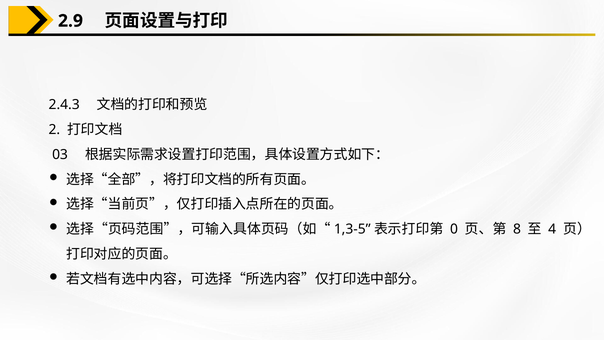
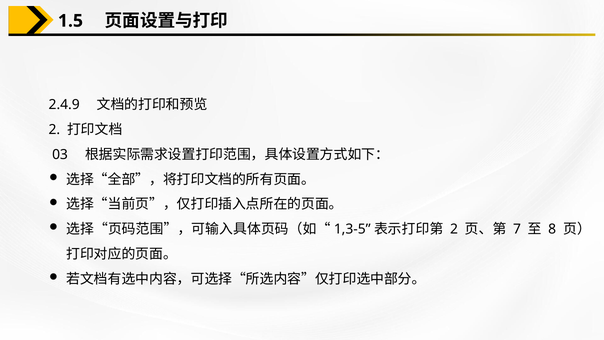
2.9: 2.9 -> 1.5 (70, 21)
2.4.3: 2.4.3 -> 2.4.9 (64, 105)
0: 0 -> 2 (454, 229)
8: 8 -> 7 (517, 229)
4: 4 -> 8 (552, 229)
